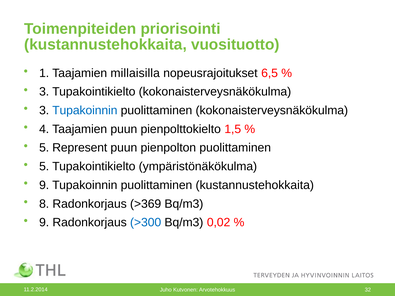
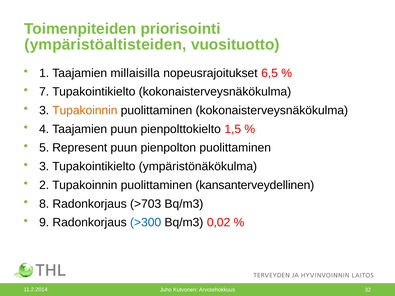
kustannustehokkaita: kustannustehokkaita -> ympäristöaltisteiden (105, 45)
3: 3 -> 7 (44, 92)
Tupakoinnin colour: blue -> orange (85, 111)
5: 5 -> 3 (44, 167)
9: 9 -> 2 (44, 185)
puolittaminen kustannustehokkaita: kustannustehokkaita -> kansanterveydellinen (255, 185)
>369: >369 -> >703 (146, 204)
